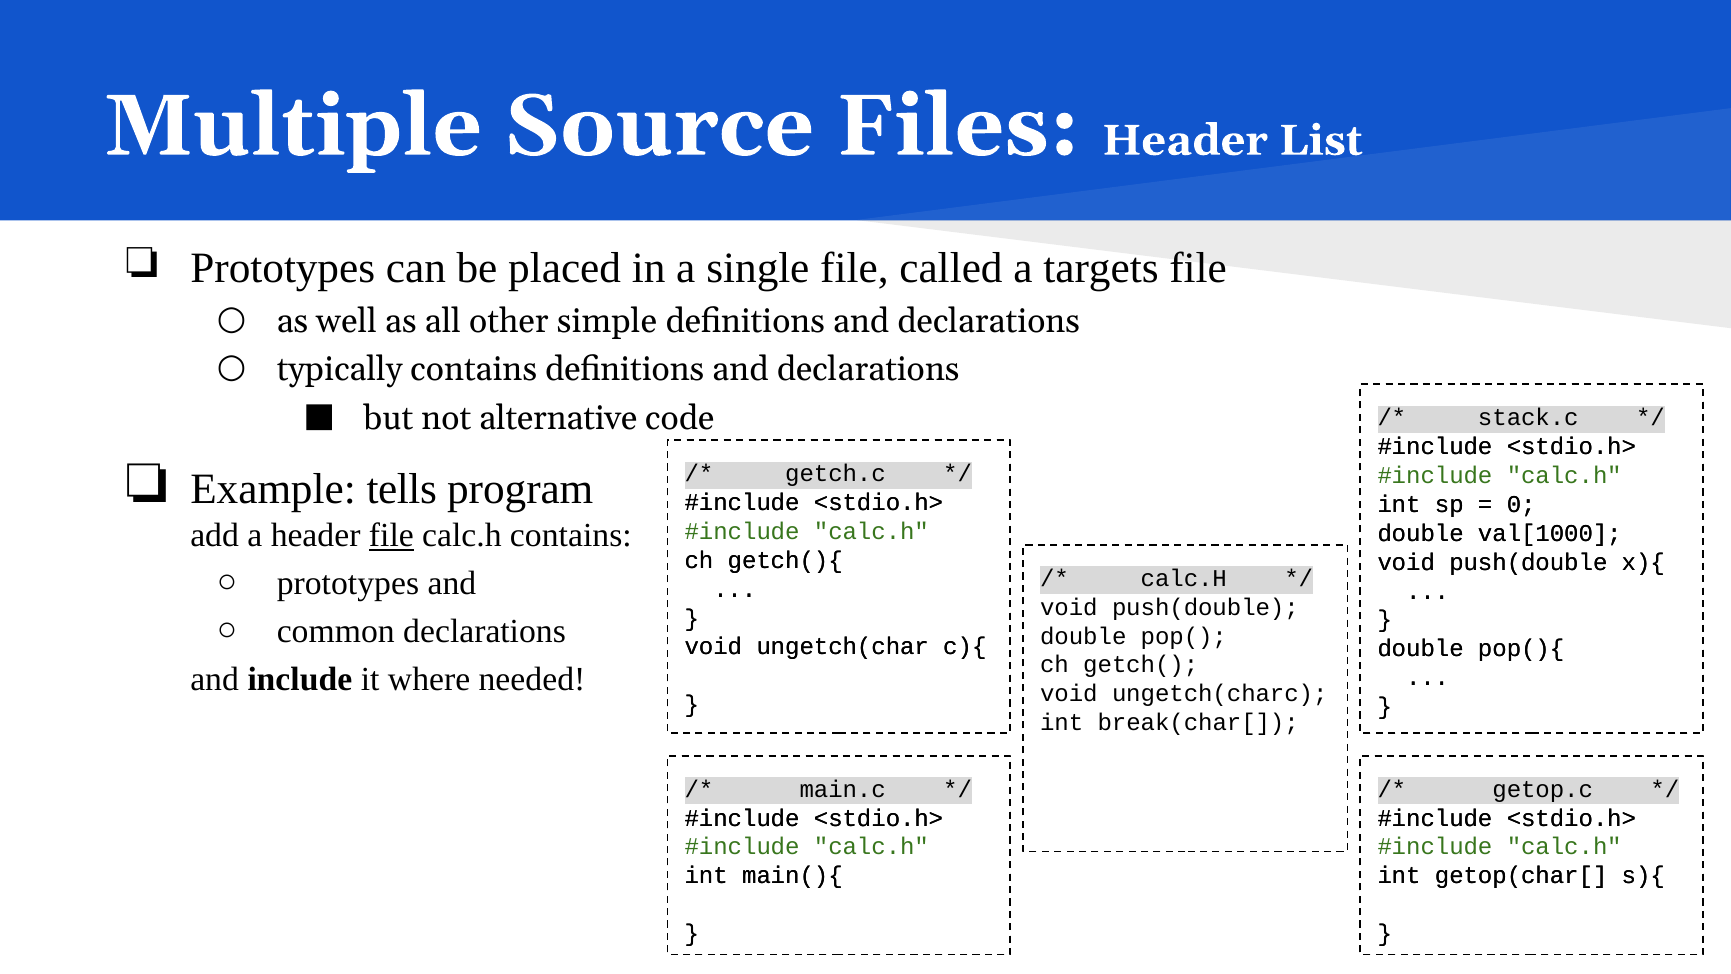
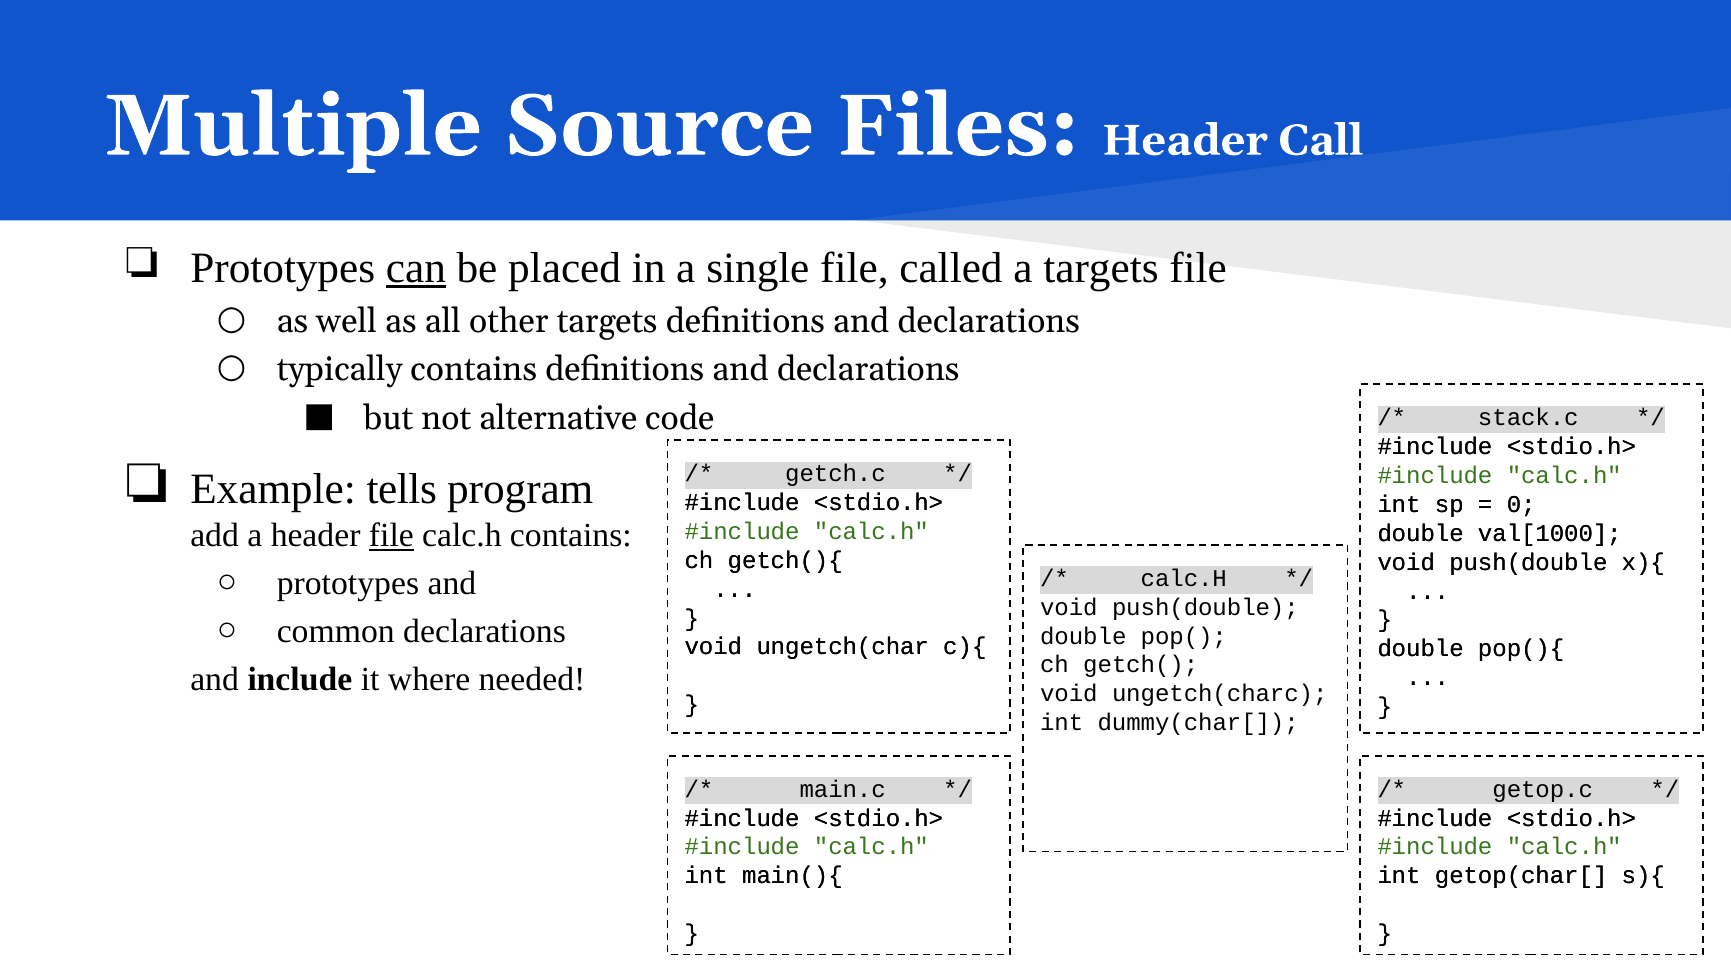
List: List -> Call (1321, 140)
can underline: none -> present (416, 268)
other simple: simple -> targets (607, 321)
break(char[: break(char[ -> dummy(char[ (1198, 723)
